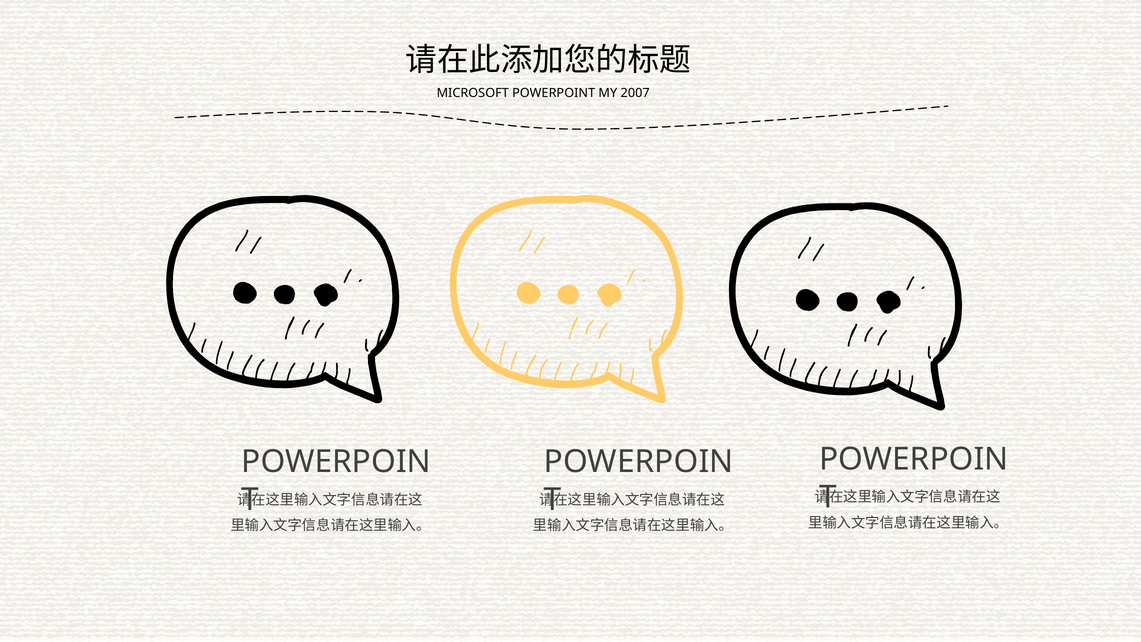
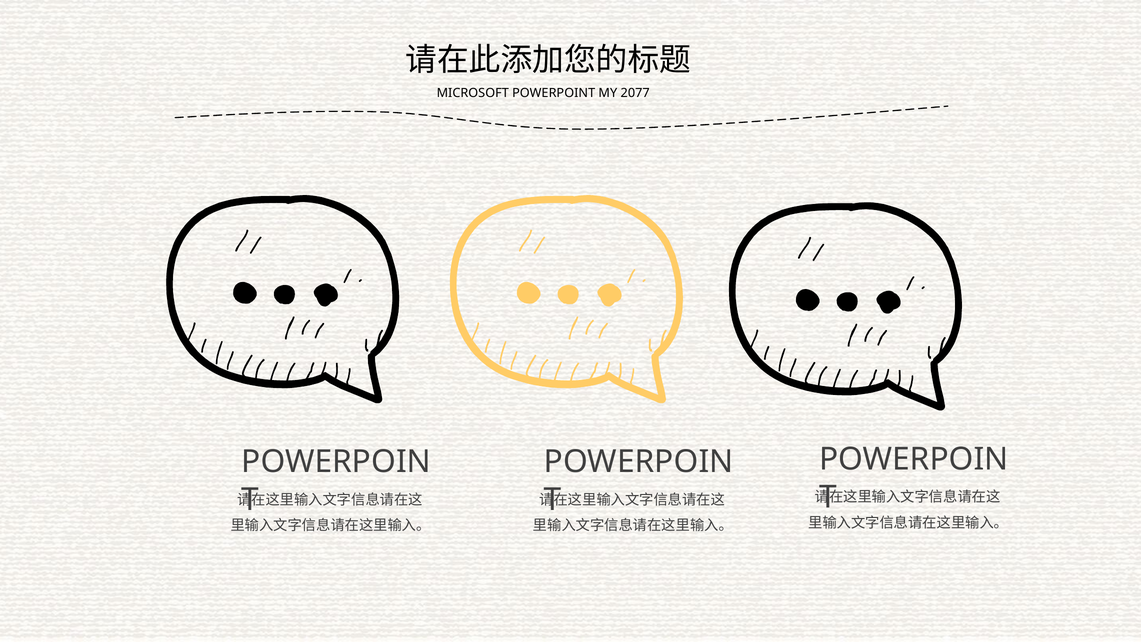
2007: 2007 -> 2077 (635, 93)
